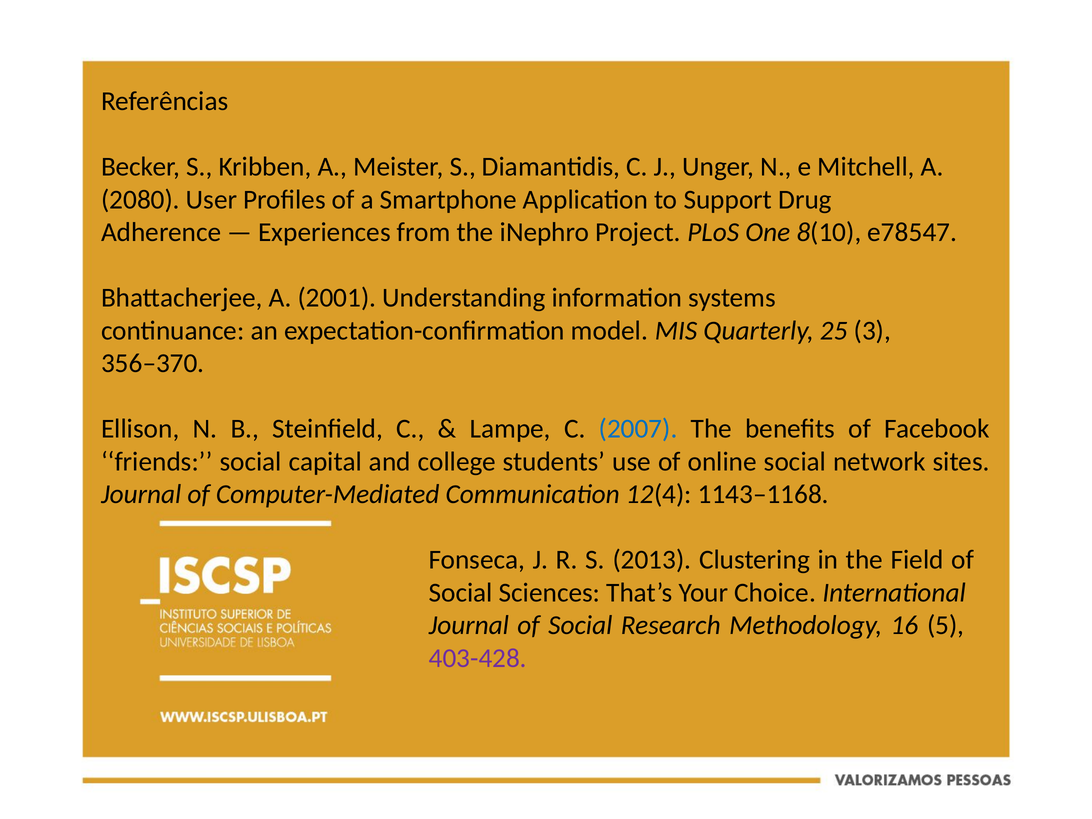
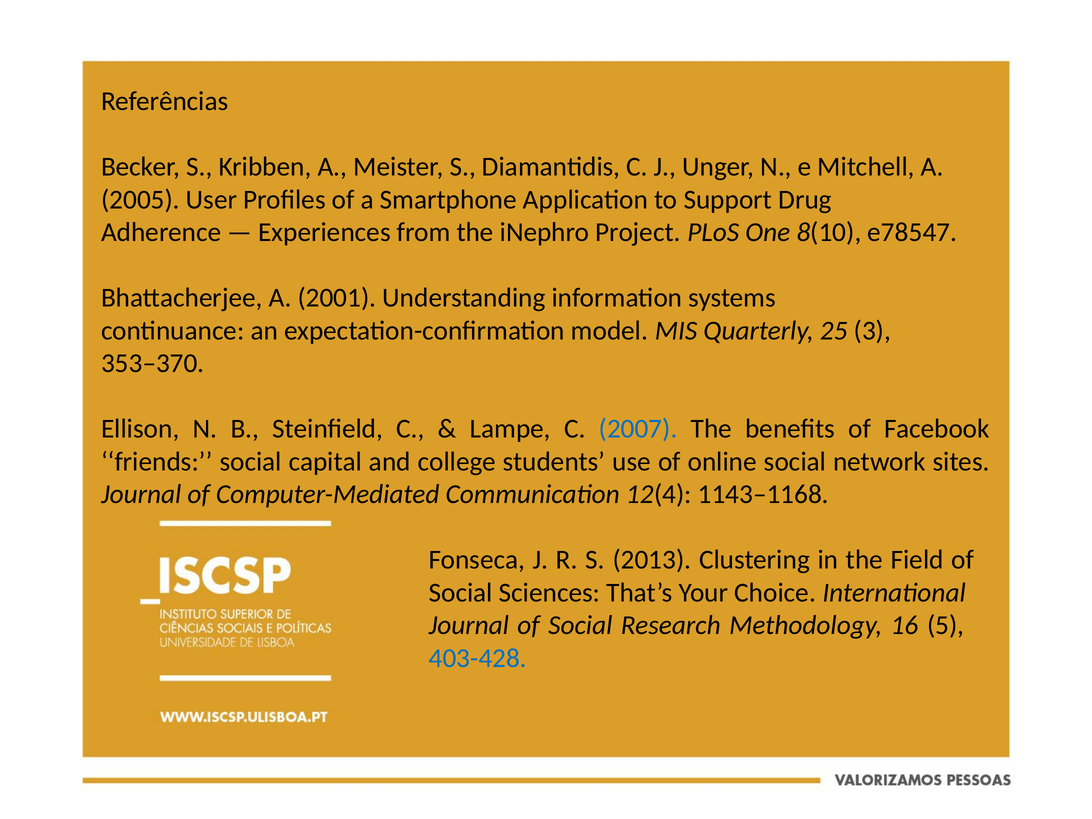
2080: 2080 -> 2005 (140, 200)
356–370: 356–370 -> 353–370 (153, 363)
403-428 colour: purple -> blue (478, 658)
